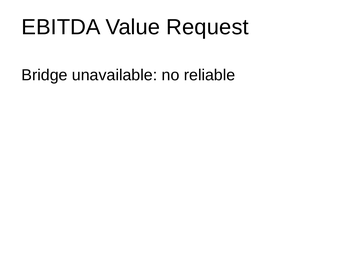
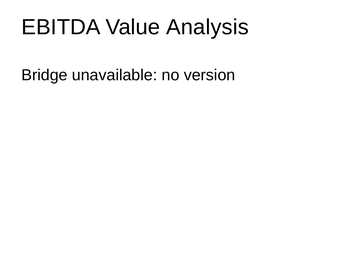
Request: Request -> Analysis (207, 27)
reliable: reliable -> version (210, 75)
